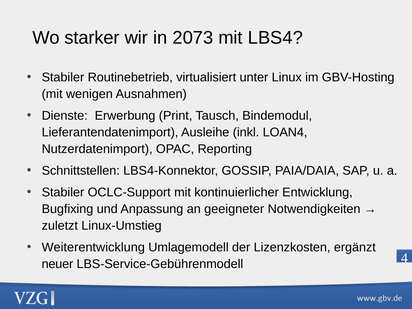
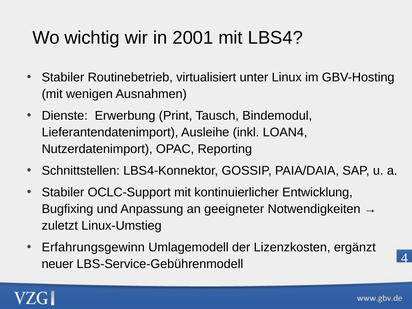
starker: starker -> wichtig (92, 38)
2073: 2073 -> 2001 (193, 38)
Weiterentwicklung: Weiterentwicklung -> Erfahrungsgewinn (93, 247)
